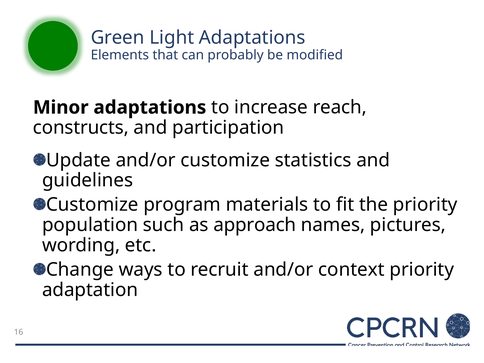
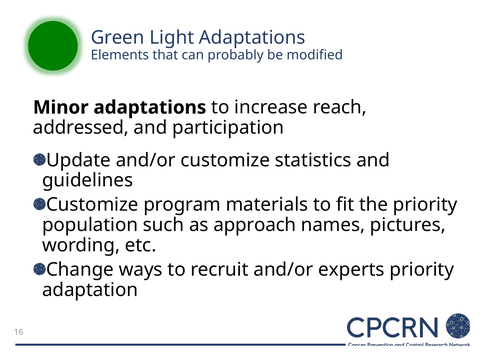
constructs: constructs -> addressed (81, 128)
context: context -> experts (351, 270)
